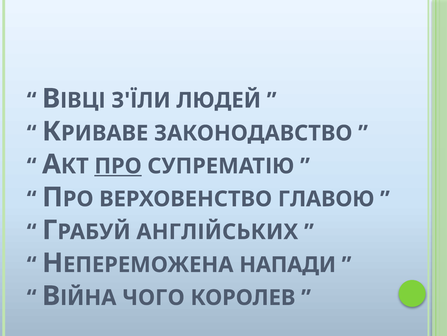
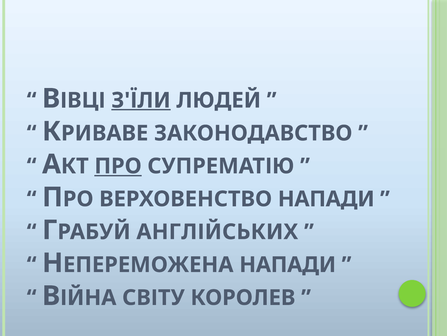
З'ЇЛИ underline: none -> present (141, 100)
ВЕРХОВЕНСТВО ГЛАВОЮ: ГЛАВОЮ -> НАПАДИ (326, 199)
ЧОГО: ЧОГО -> СВІТУ (153, 297)
